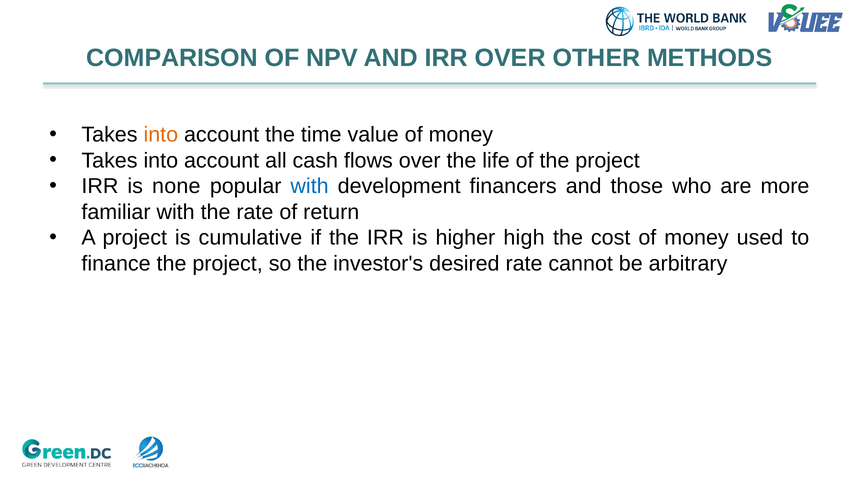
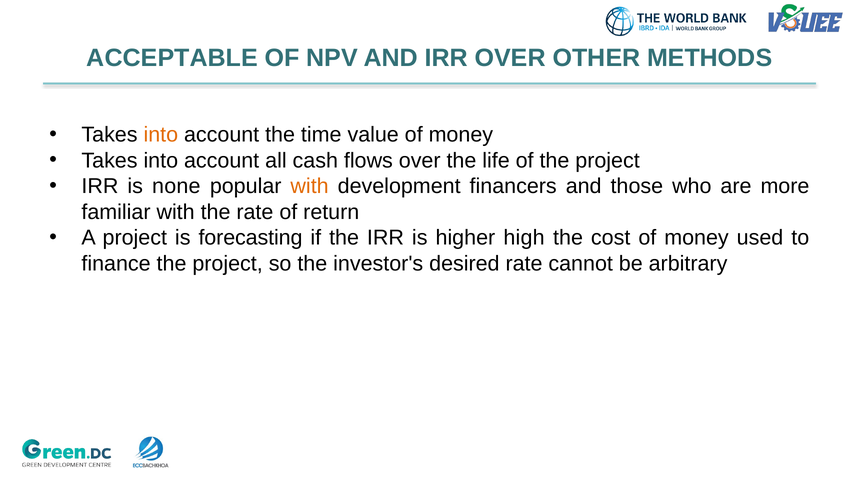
COMPARISON: COMPARISON -> ACCEPTABLE (172, 58)
with colour: blue -> orange (310, 186)
cumulative: cumulative -> forecasting (251, 238)
